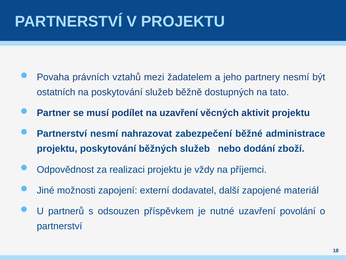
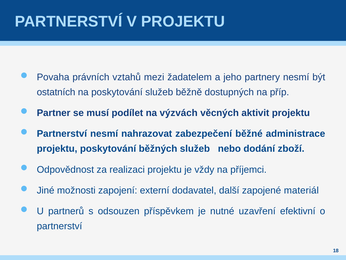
tato: tato -> příp (280, 92)
na uzavření: uzavření -> výzvách (179, 113)
povolání: povolání -> efektivní (298, 211)
